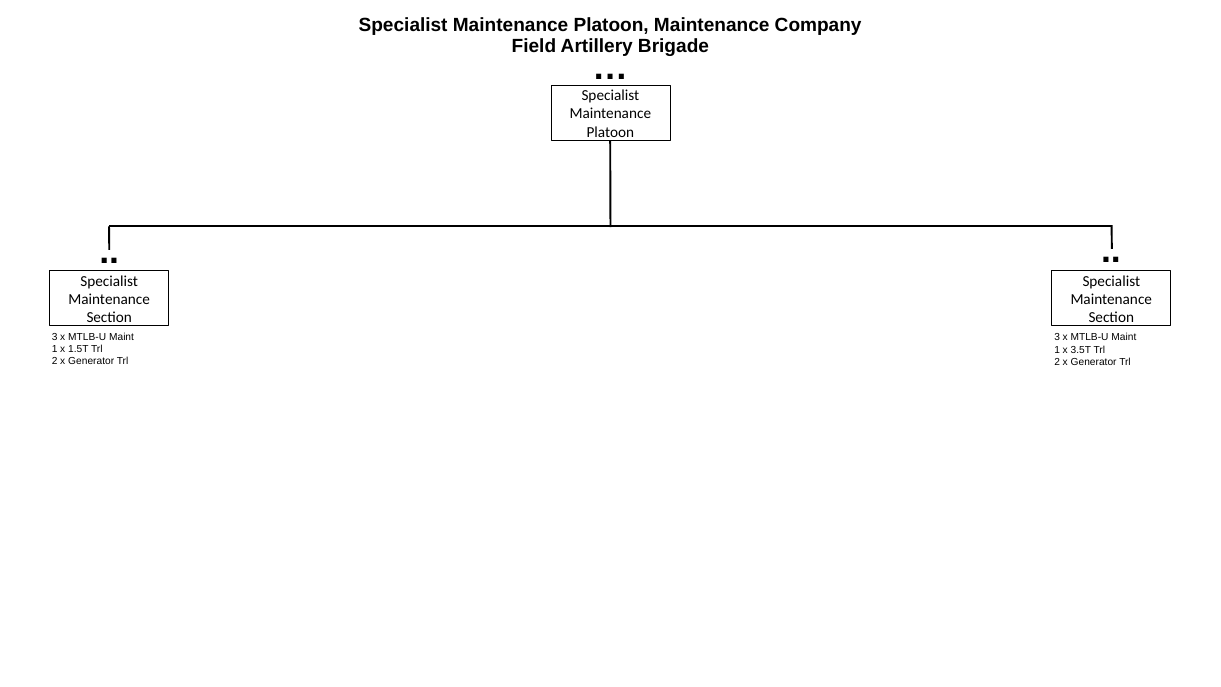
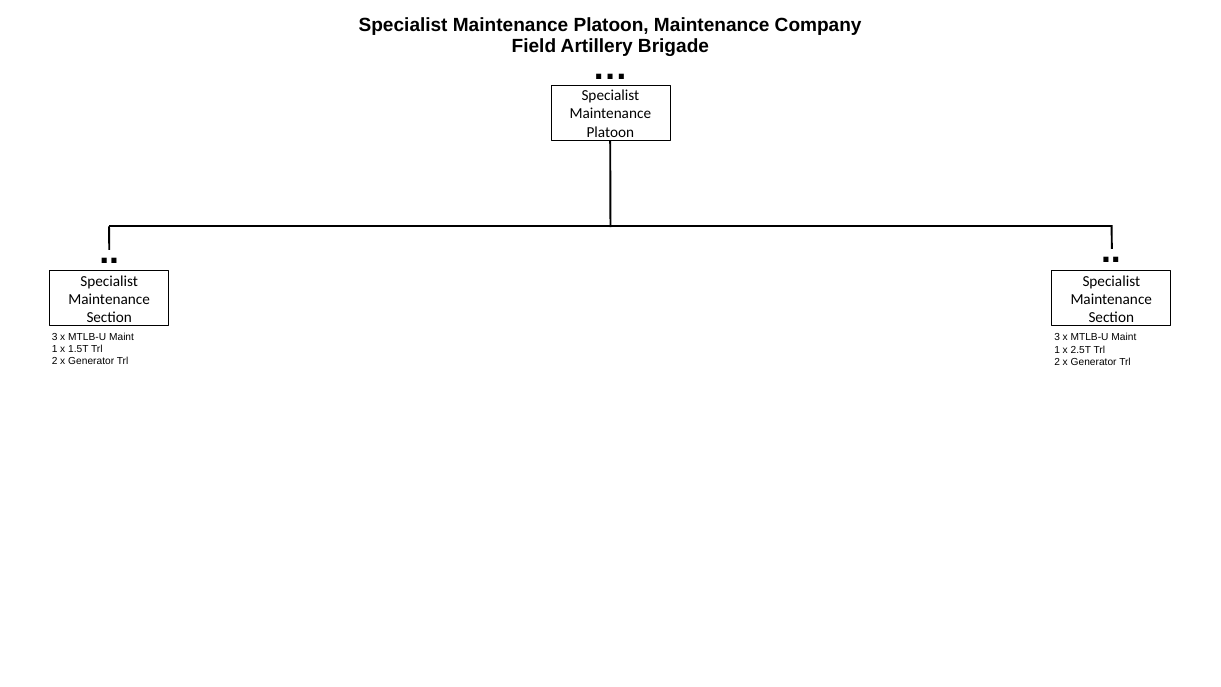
3.5T: 3.5T -> 2.5T (1081, 350)
